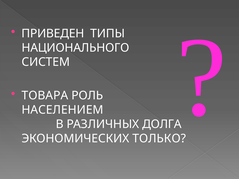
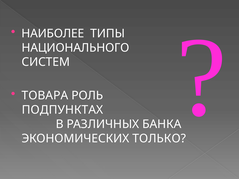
ПРИВЕДЕН: ПРИВЕДЕН -> НАИБОЛЕЕ (53, 33)
НАСЕЛЕНИЕМ: НАСЕЛЕНИЕМ -> ПОДПУНКТАХ (62, 110)
ДОЛГА: ДОЛГА -> БАНКА (162, 124)
